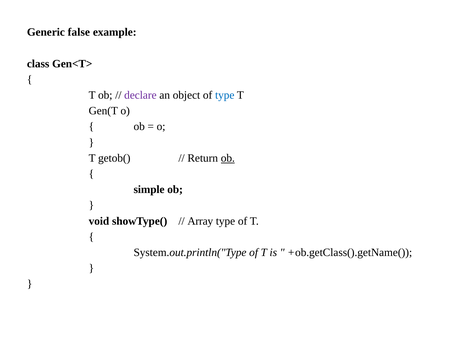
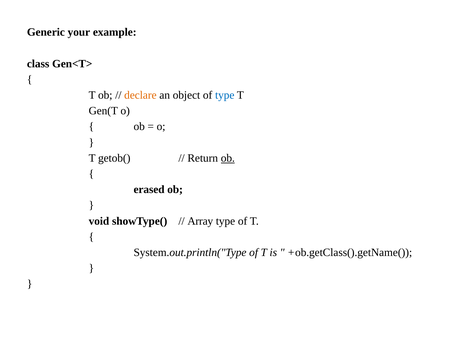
false: false -> your (79, 32)
declare colour: purple -> orange (140, 95)
simple: simple -> erased (149, 189)
